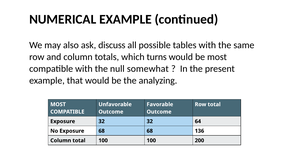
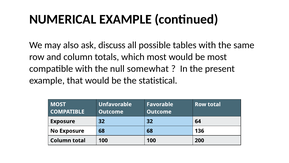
which turns: turns -> most (157, 57)
analyzing: analyzing -> statistical (158, 80)
